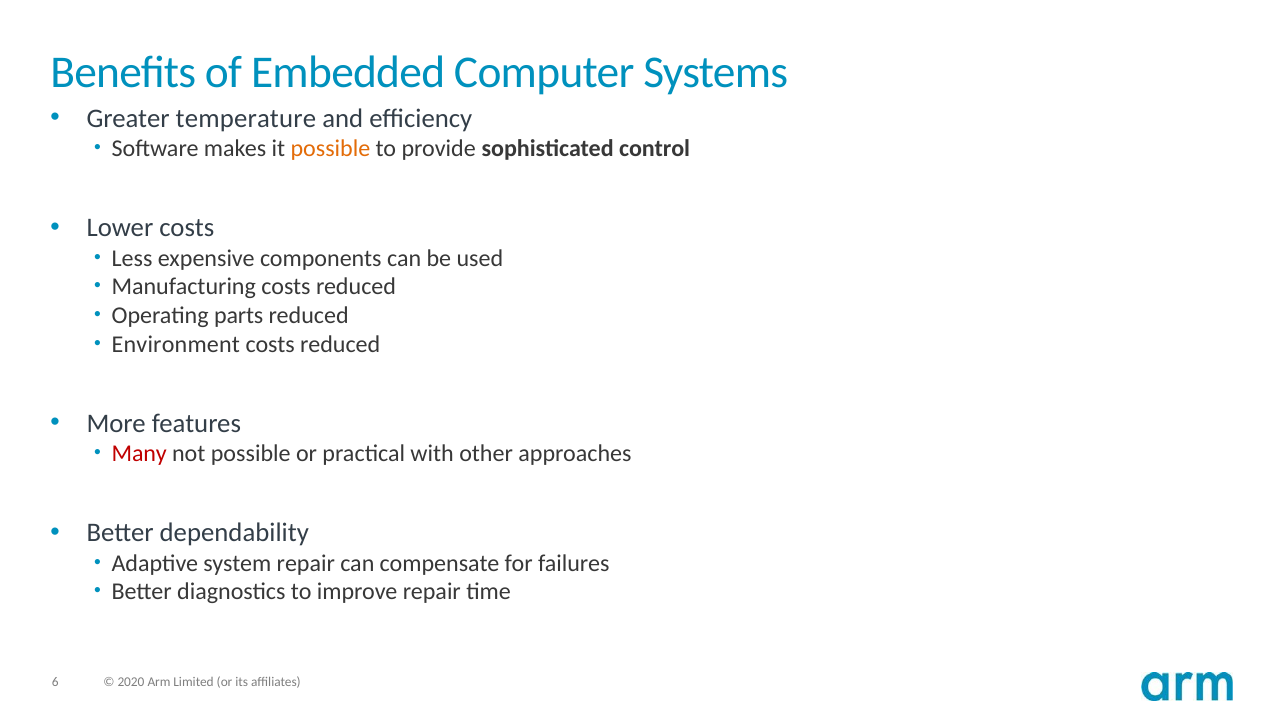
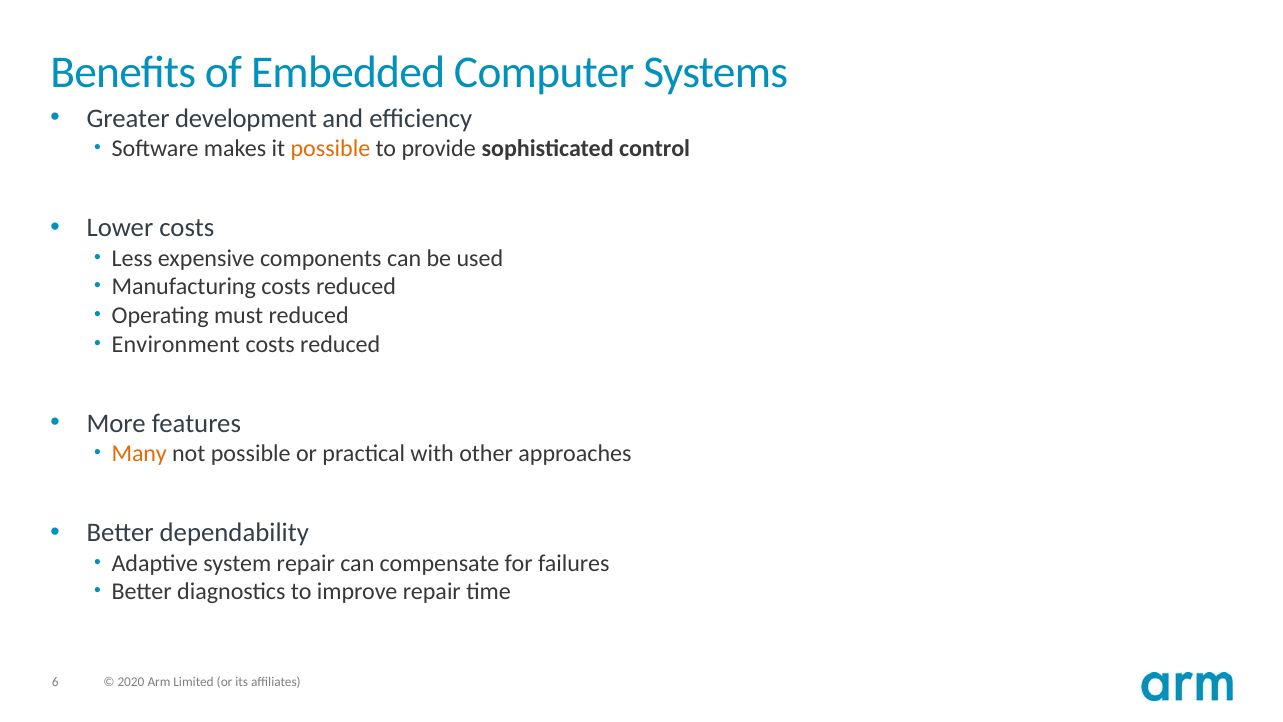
temperature: temperature -> development (246, 119)
parts: parts -> must (239, 316)
Many colour: red -> orange (139, 454)
